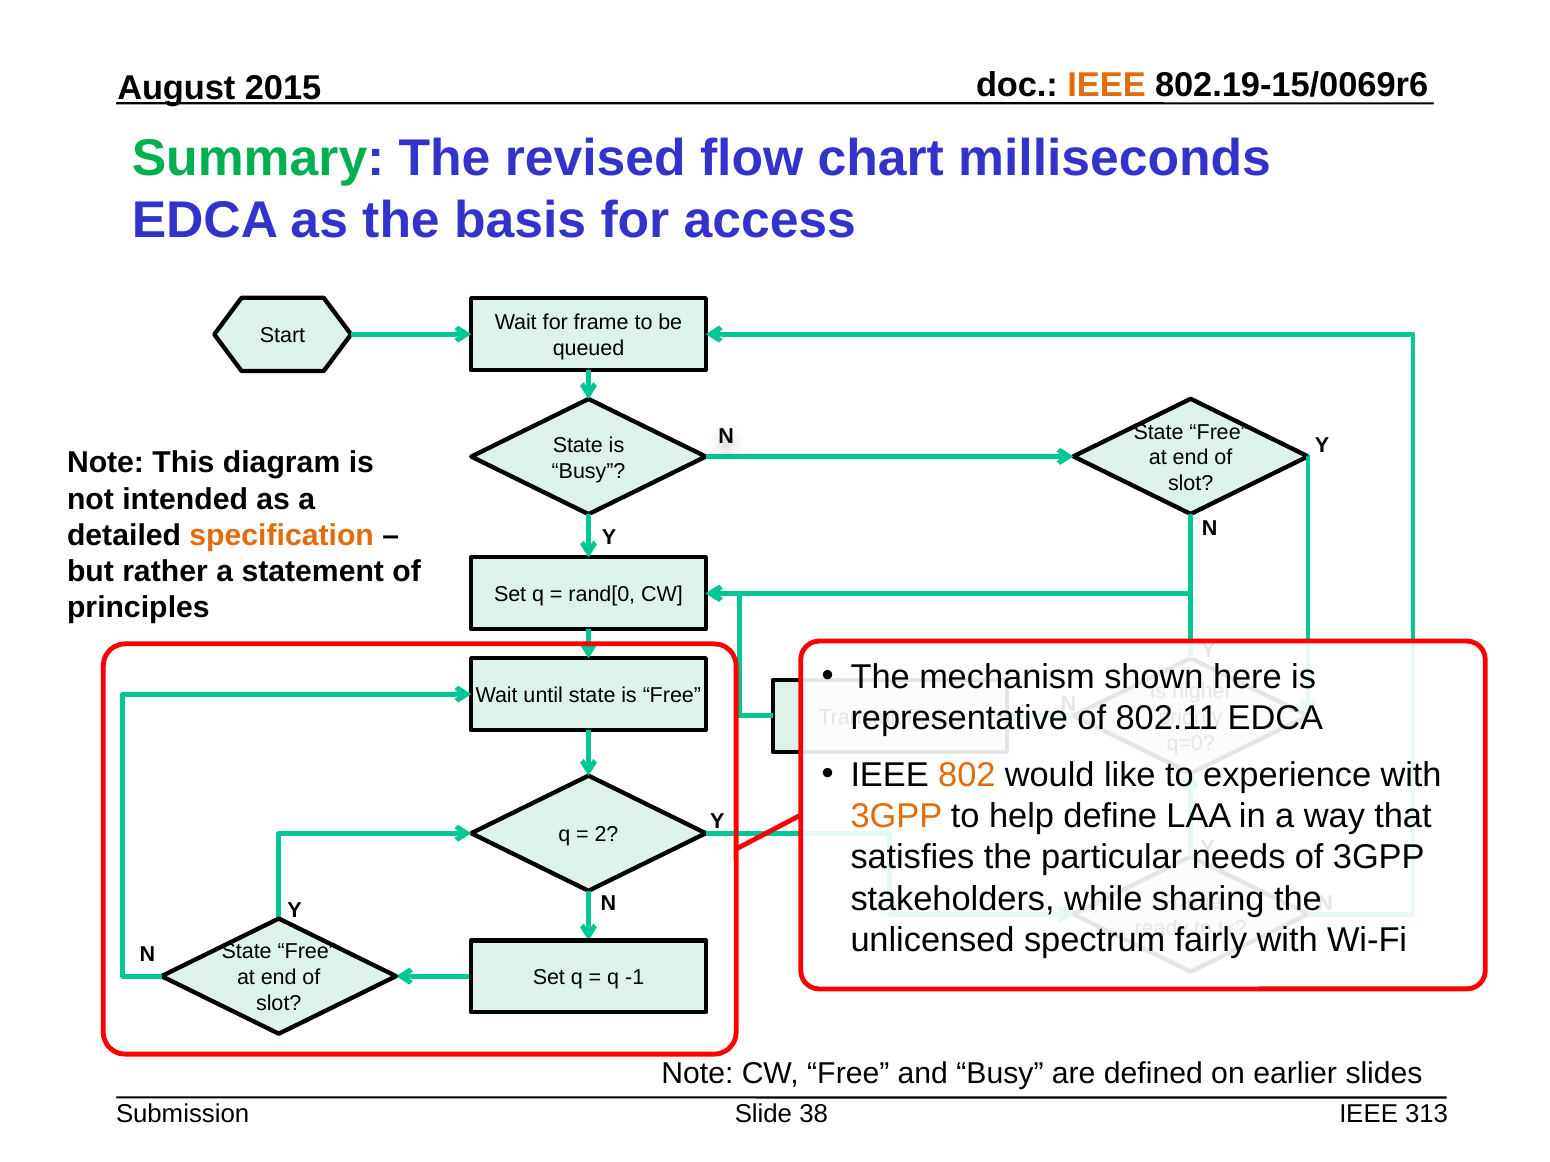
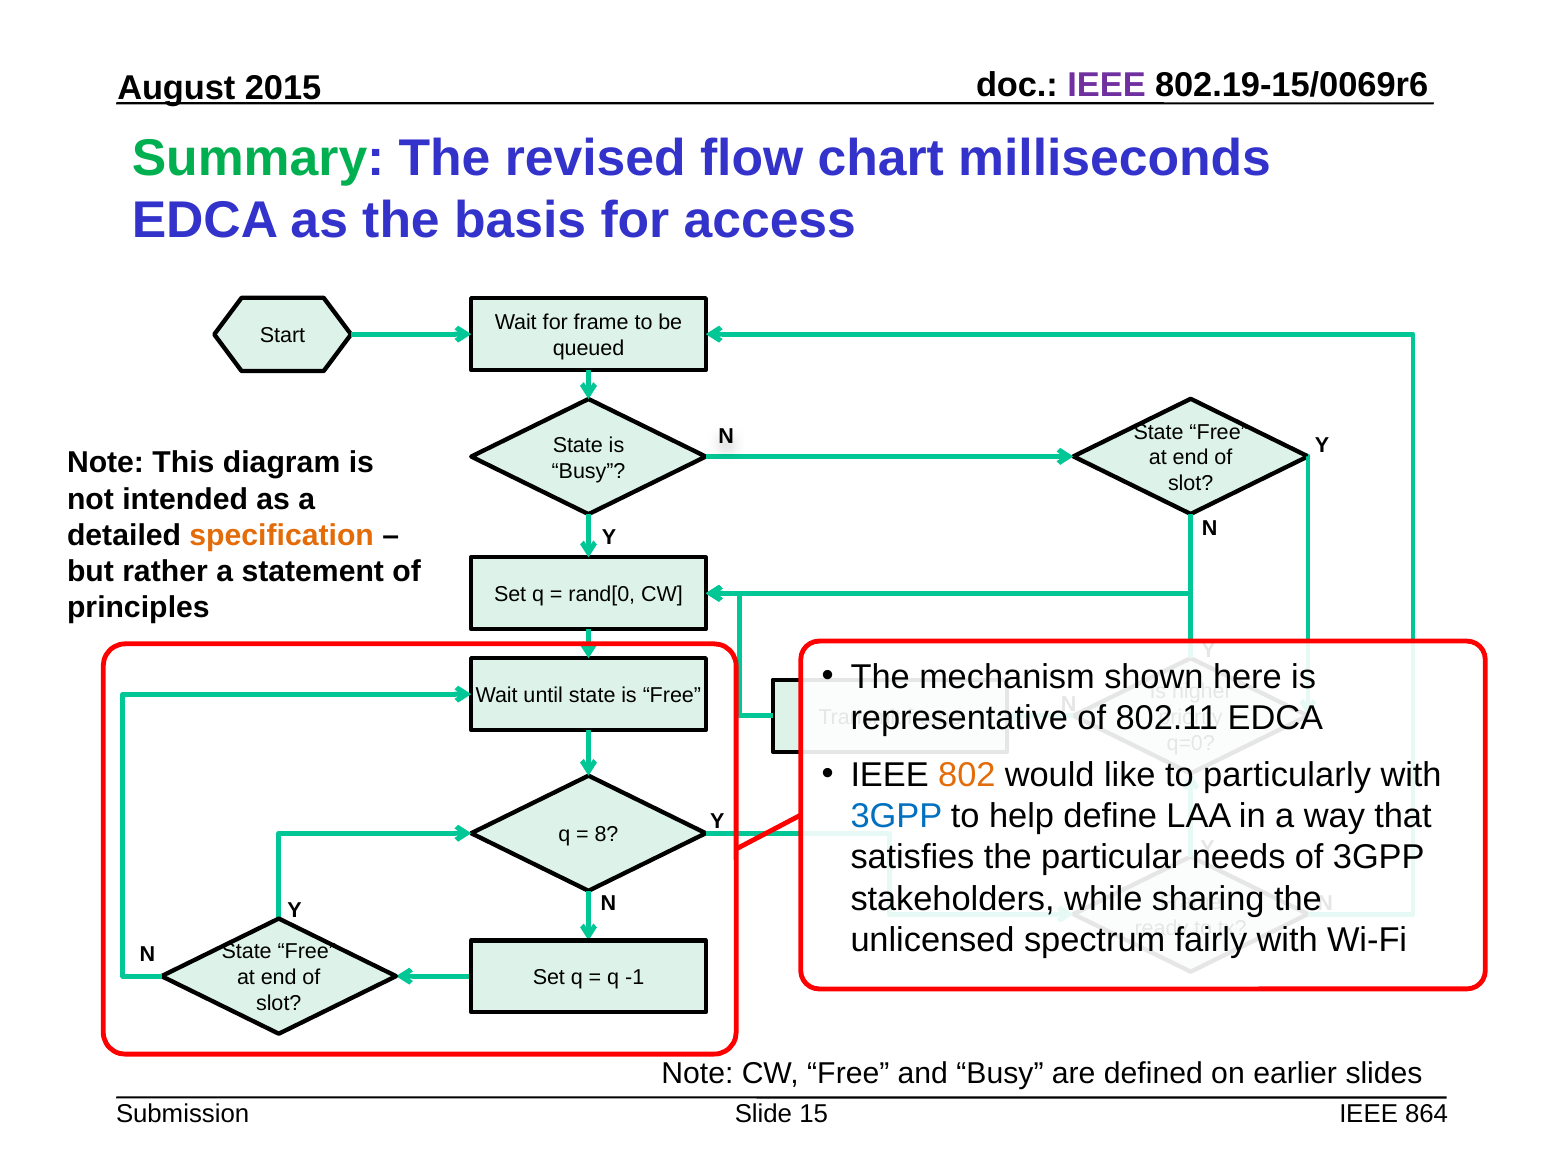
IEEE colour: orange -> purple (1107, 85)
experience: experience -> particularly (1287, 775)
3GPP colour: orange -> blue (896, 816)
2: 2 -> 8 (606, 835)
38: 38 -> 15 (814, 1115)
313: 313 -> 864 (1427, 1115)
